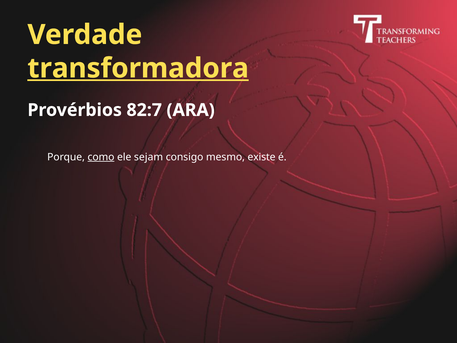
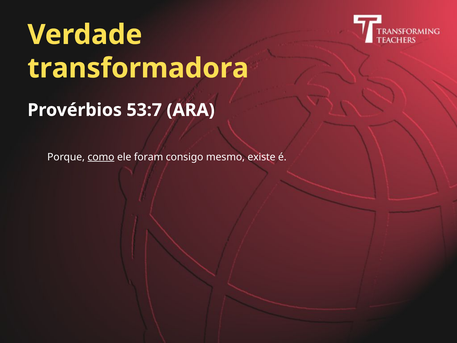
transformadora underline: present -> none (138, 68)
82:7: 82:7 -> 53:7 (144, 110)
sejam: sejam -> foram (149, 157)
